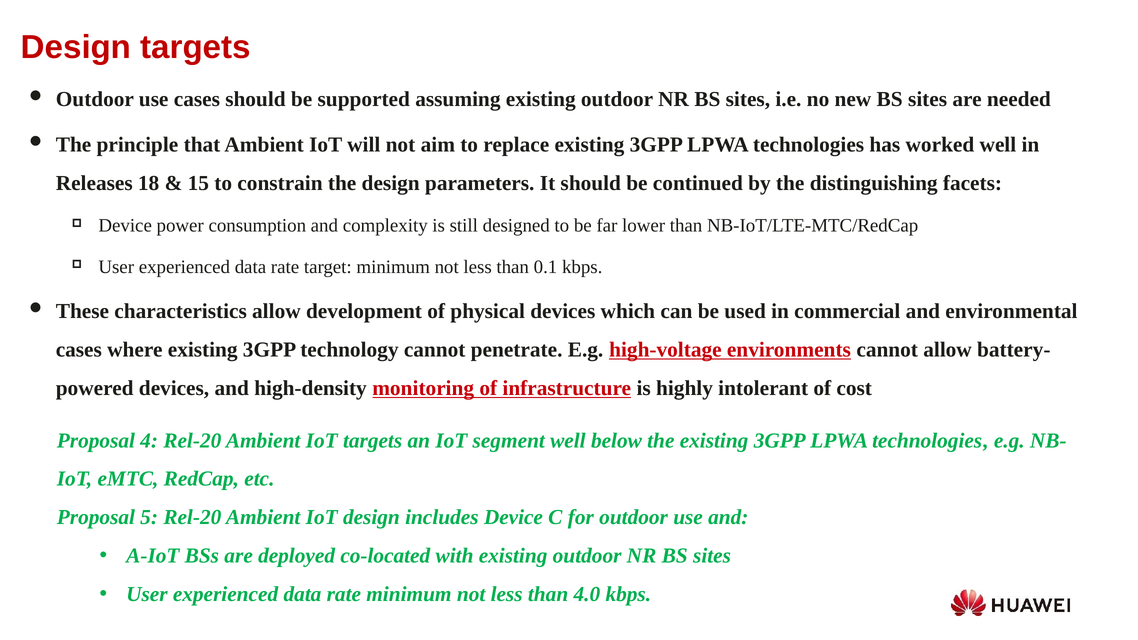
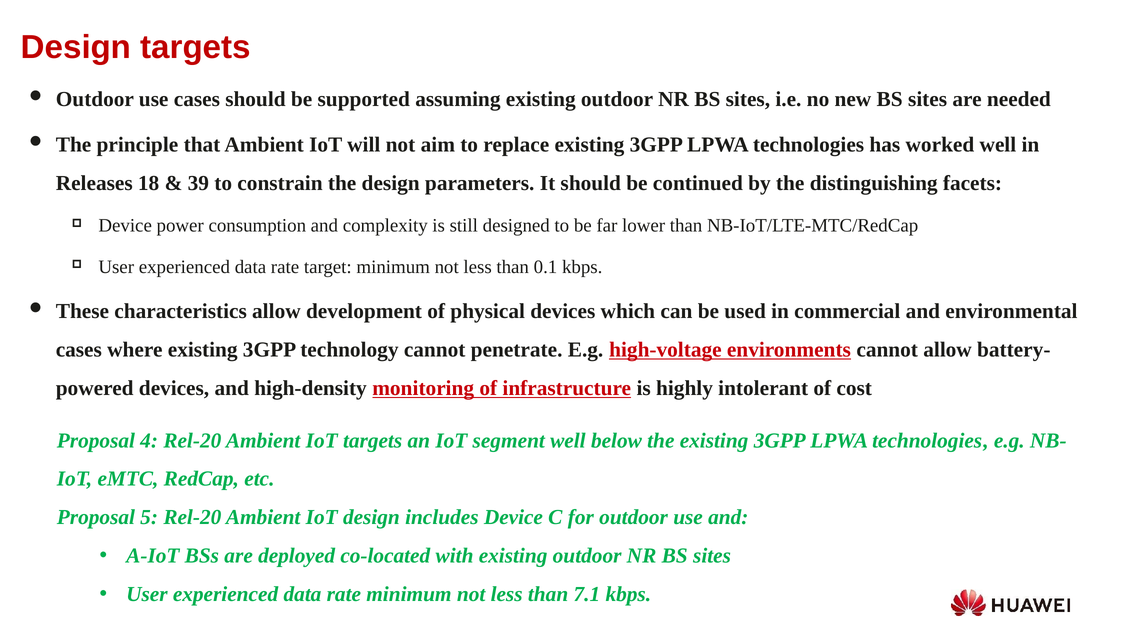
15: 15 -> 39 (198, 183)
4.0: 4.0 -> 7.1 (587, 594)
